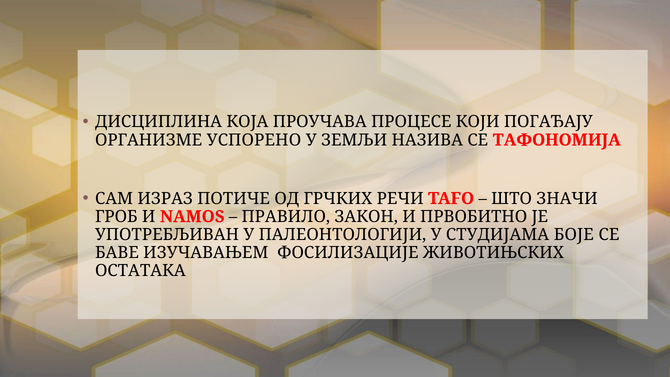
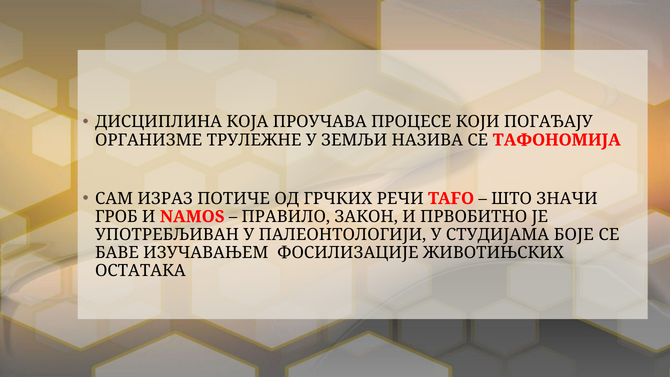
УСПОРЕНО: УСПОРЕНО -> ТРУЛЕЖНЕ (254, 140)
